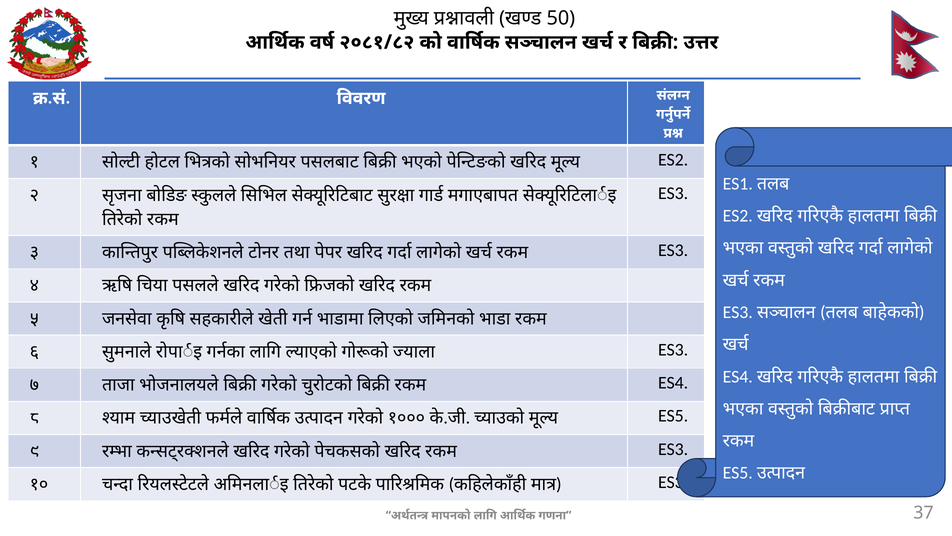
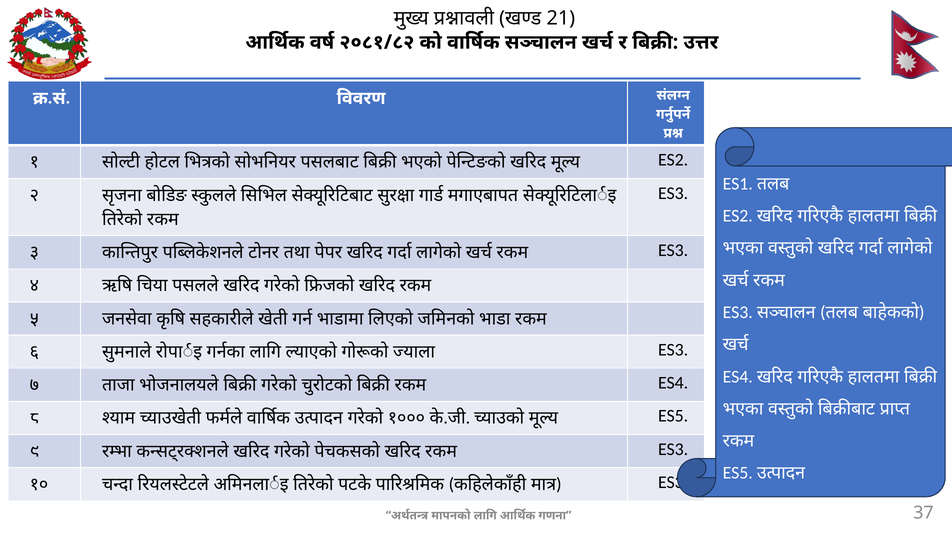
50: 50 -> 21 (561, 18)
